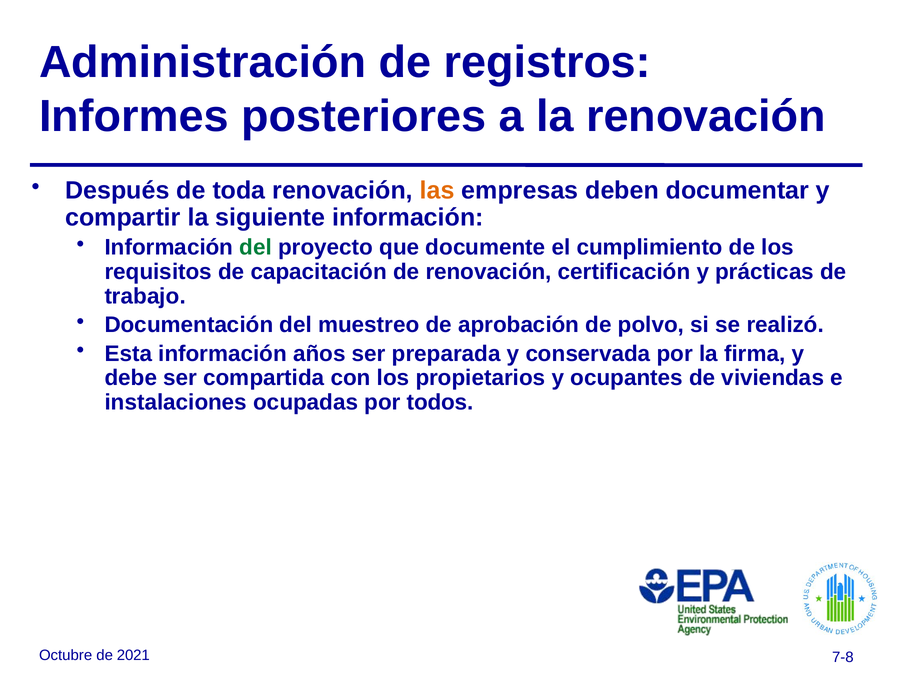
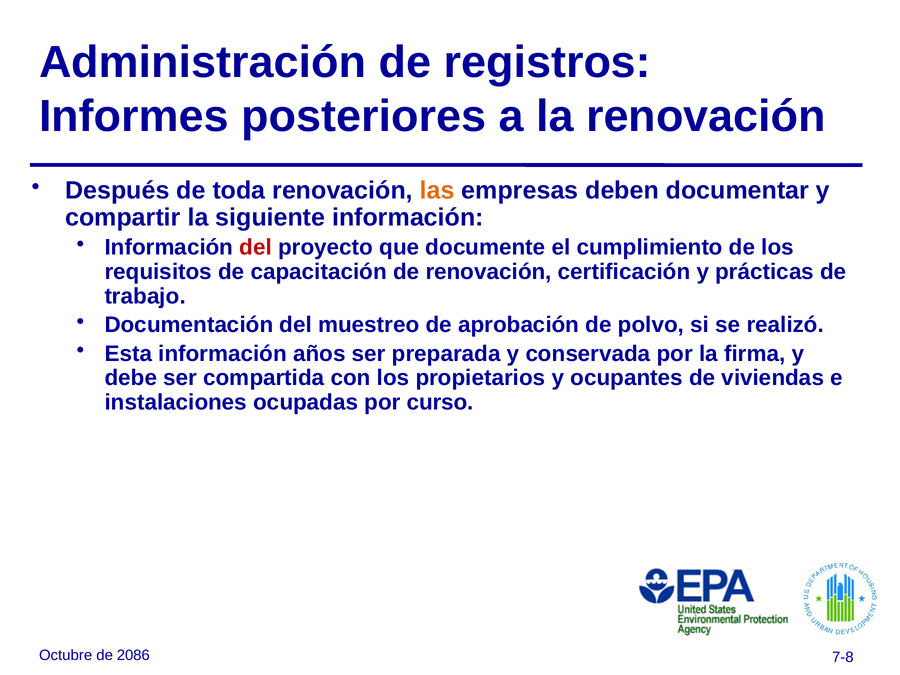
del colour: green -> red (256, 248)
todos: todos -> curso (440, 402)
2021: 2021 -> 2086 (133, 655)
